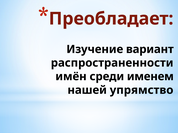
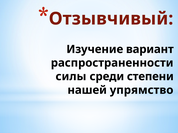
Преобладает: Преобладает -> Отзывчивый (111, 19)
имён: имён -> силы (71, 77)
именем: именем -> степени (150, 77)
